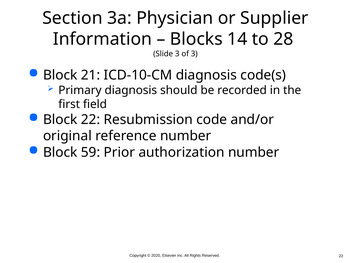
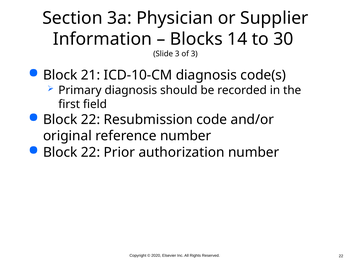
28: 28 -> 30 (283, 39)
59: 59 -> 22 (91, 153)
